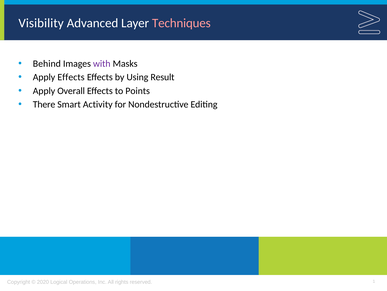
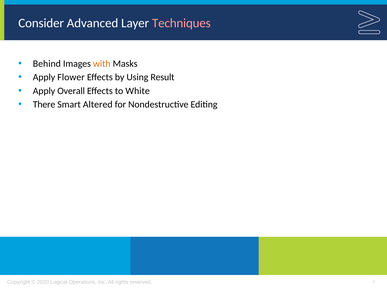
Visibility: Visibility -> Consider (41, 23)
with colour: purple -> orange (102, 64)
Apply Effects: Effects -> Flower (71, 77)
Points: Points -> White (138, 91)
Activity: Activity -> Altered (98, 104)
